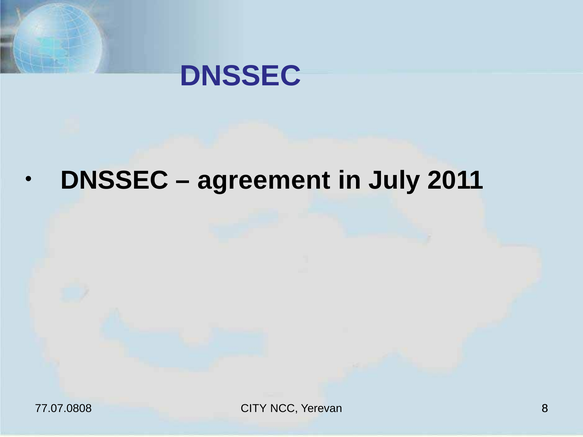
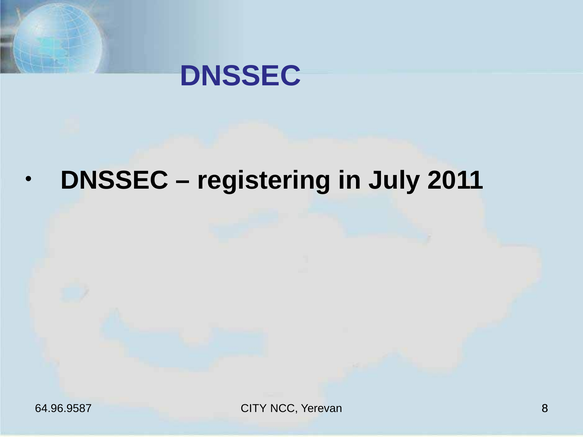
agreement: agreement -> registering (264, 181)
77.07.0808: 77.07.0808 -> 64.96.9587 (63, 409)
